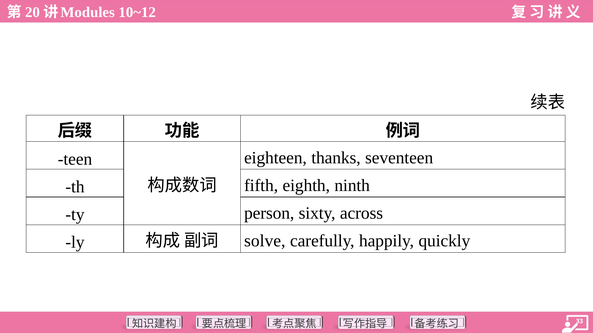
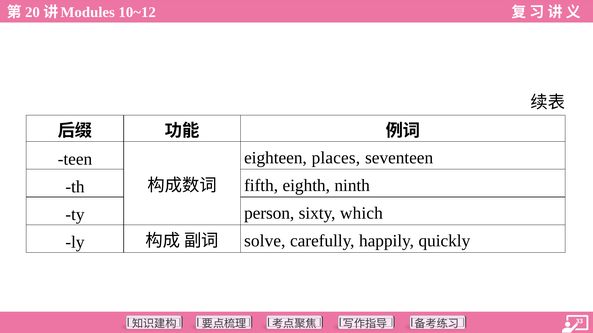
thanks: thanks -> places (336, 158)
across: across -> which (361, 213)
